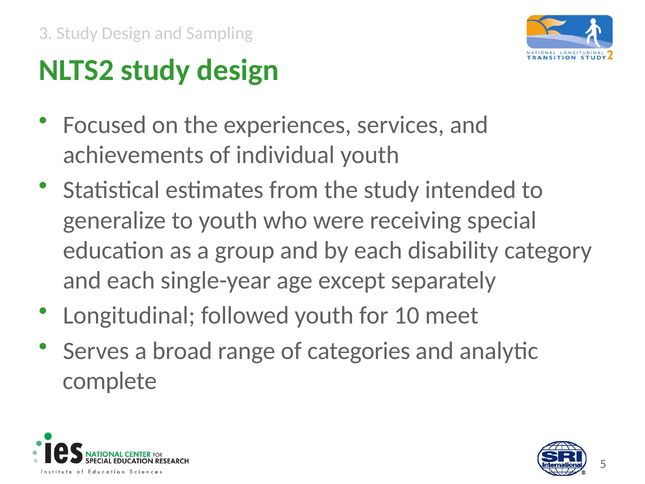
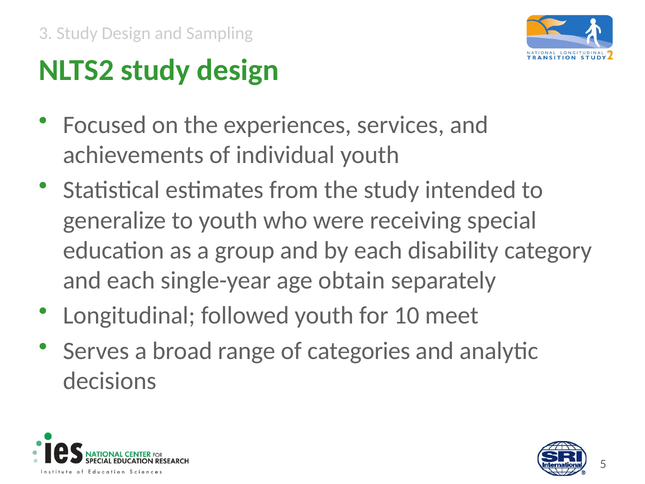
except: except -> obtain (352, 280)
complete: complete -> decisions (110, 381)
